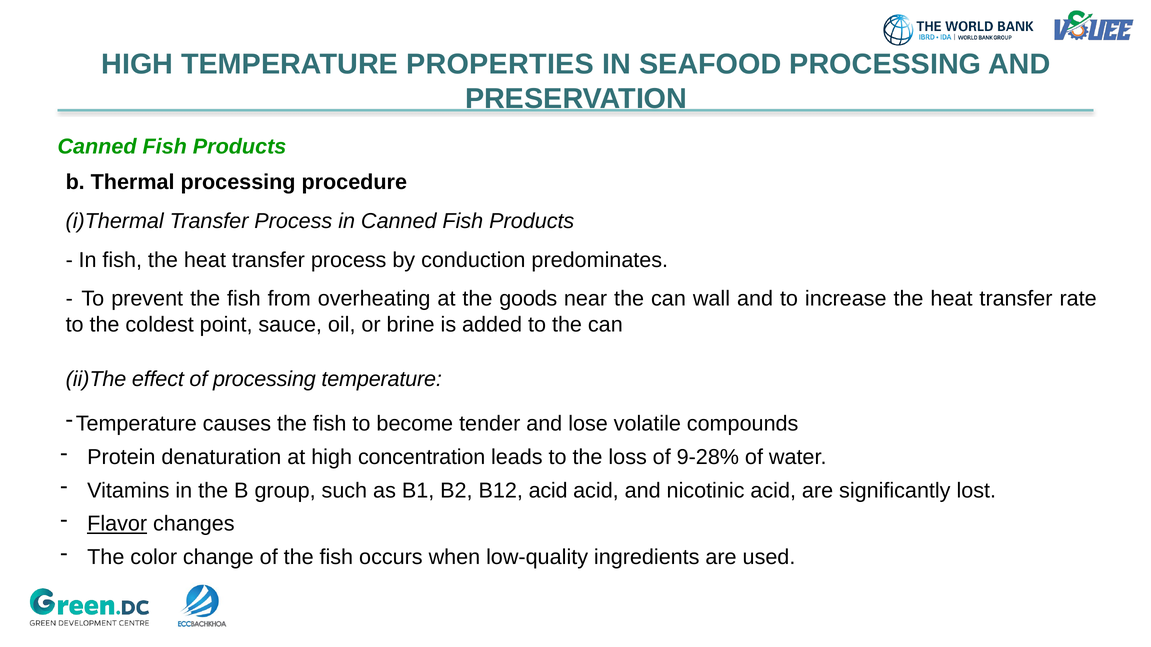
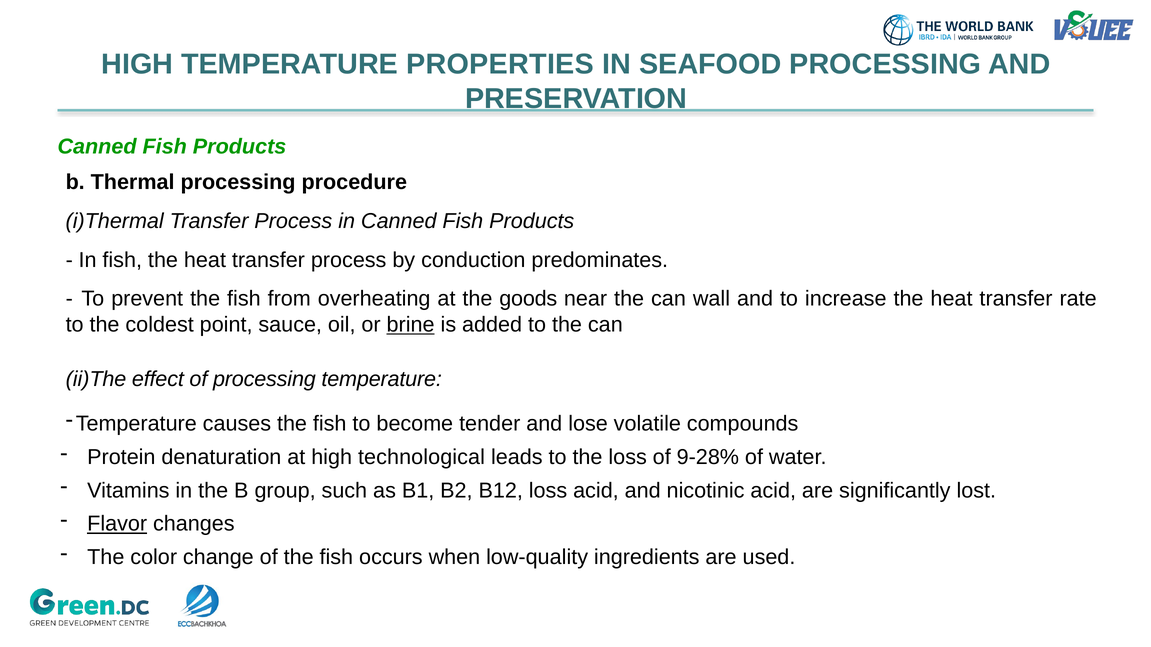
brine underline: none -> present (411, 325)
concentration: concentration -> technological (421, 457)
B12 acid: acid -> loss (548, 491)
